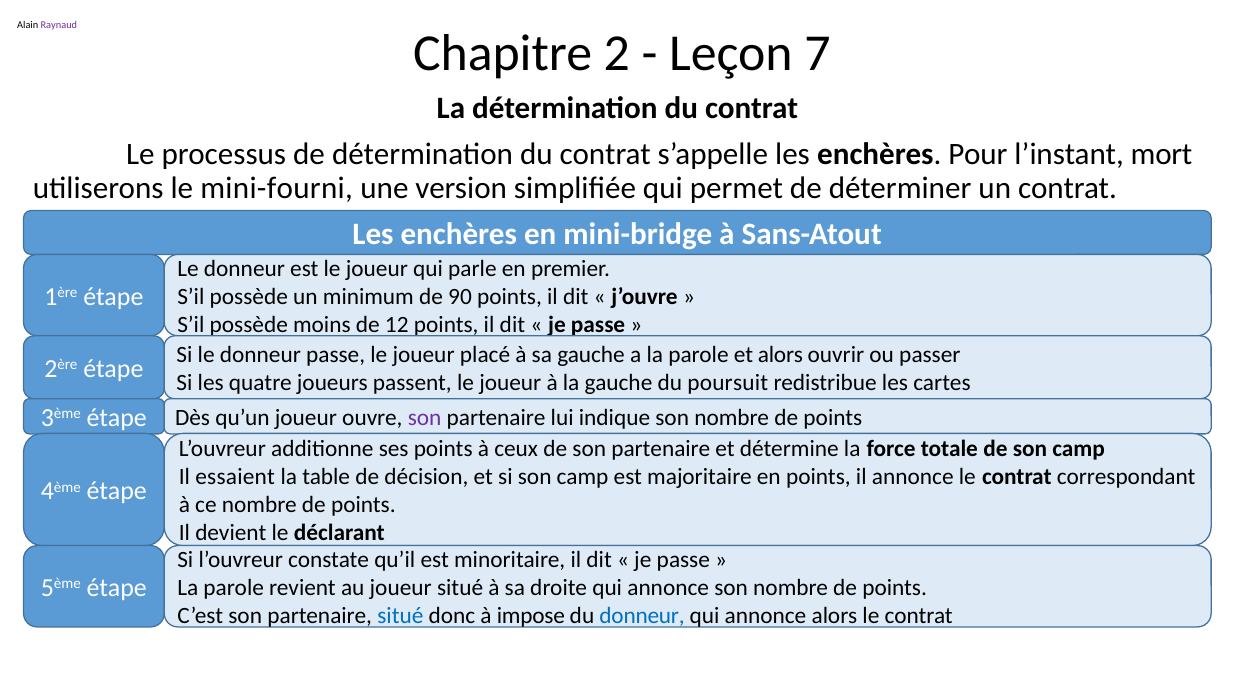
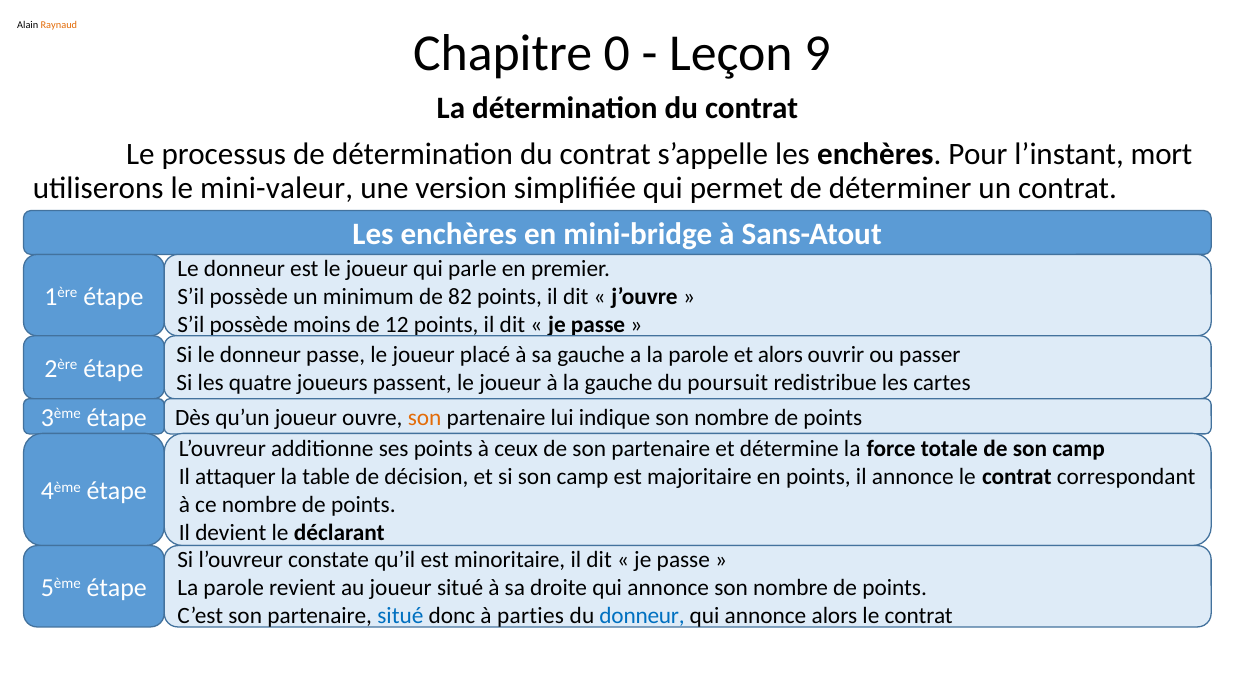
Raynaud colour: purple -> orange (59, 25)
2: 2 -> 0 (617, 54)
7: 7 -> 9 (817, 54)
mini-fourni: mini-fourni -> mini-valeur (277, 188)
90: 90 -> 82 (460, 297)
son colour: purple -> orange (425, 418)
essaient: essaient -> attaquer (235, 477)
impose: impose -> parties (531, 616)
